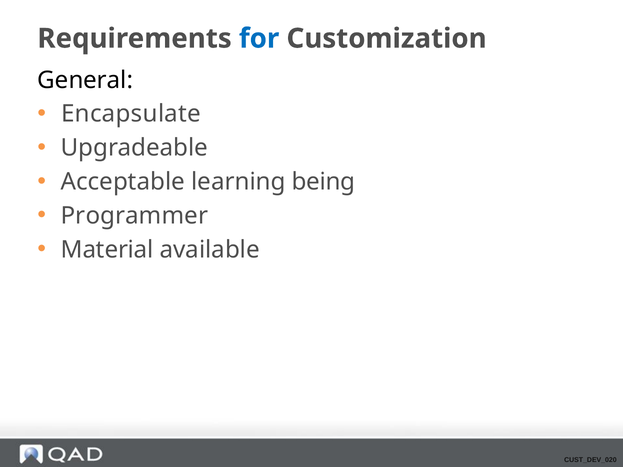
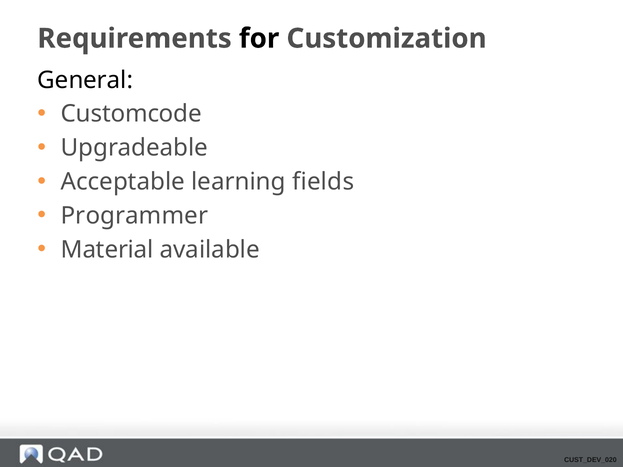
for colour: blue -> black (259, 39)
Encapsulate: Encapsulate -> Customcode (131, 114)
being: being -> fields (323, 182)
